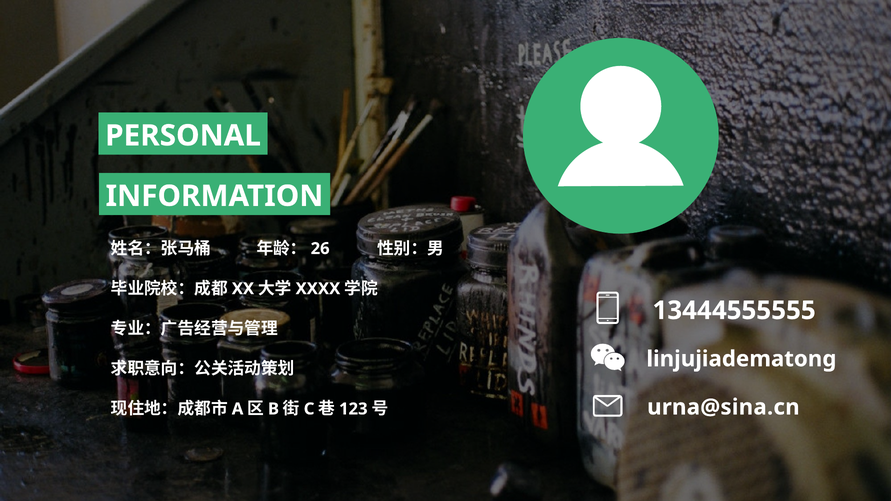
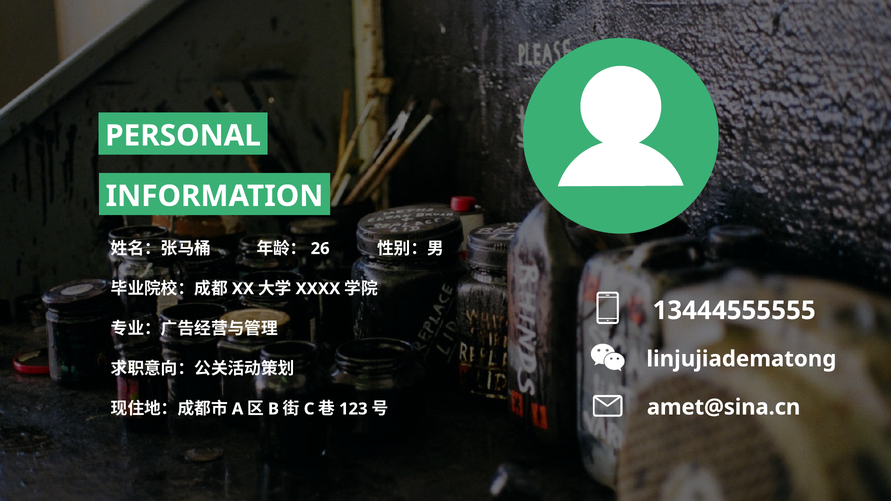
urna@sina.cn: urna@sina.cn -> amet@sina.cn (724, 407)
